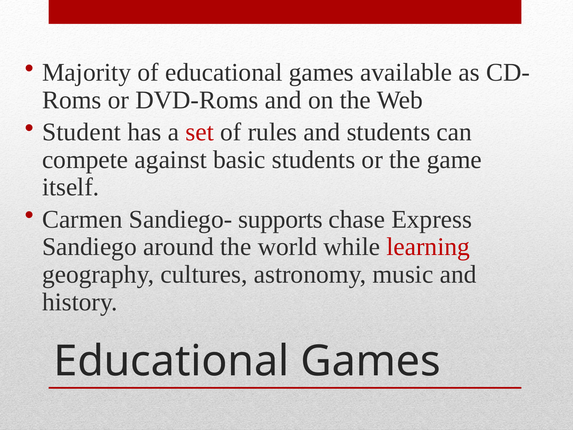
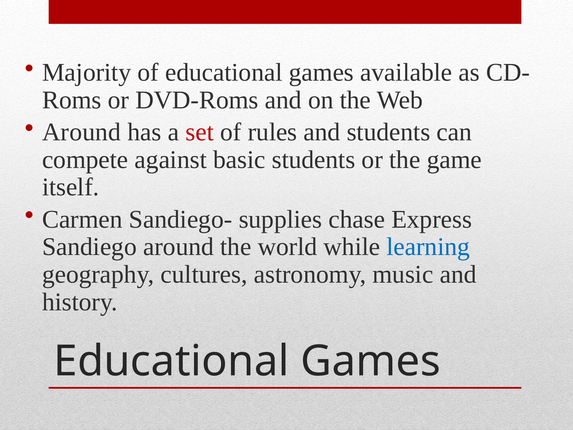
Student: Student -> Around (82, 132)
supports: supports -> supplies (280, 219)
learning colour: red -> blue (428, 247)
